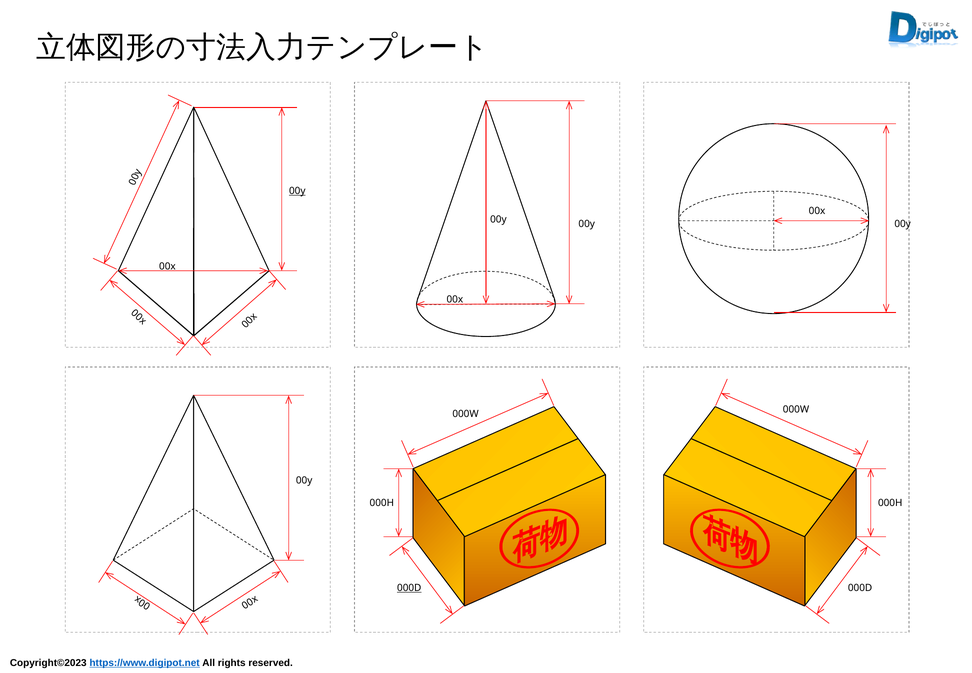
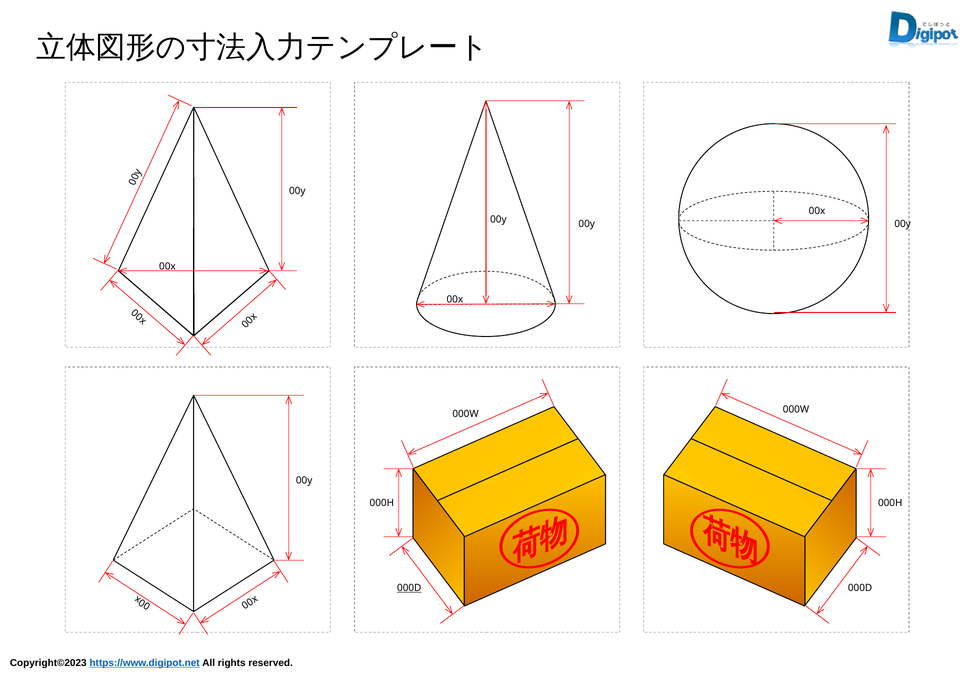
00y underline: present -> none (297, 191)
